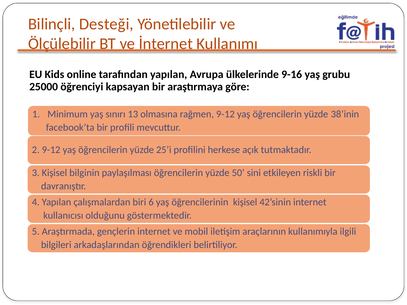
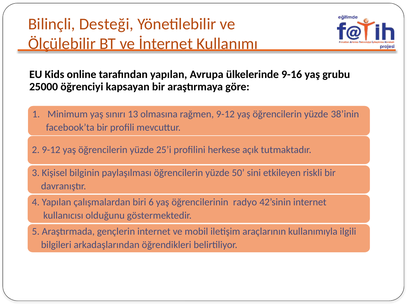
öğrencilerinin kişisel: kişisel -> radyo (245, 202)
